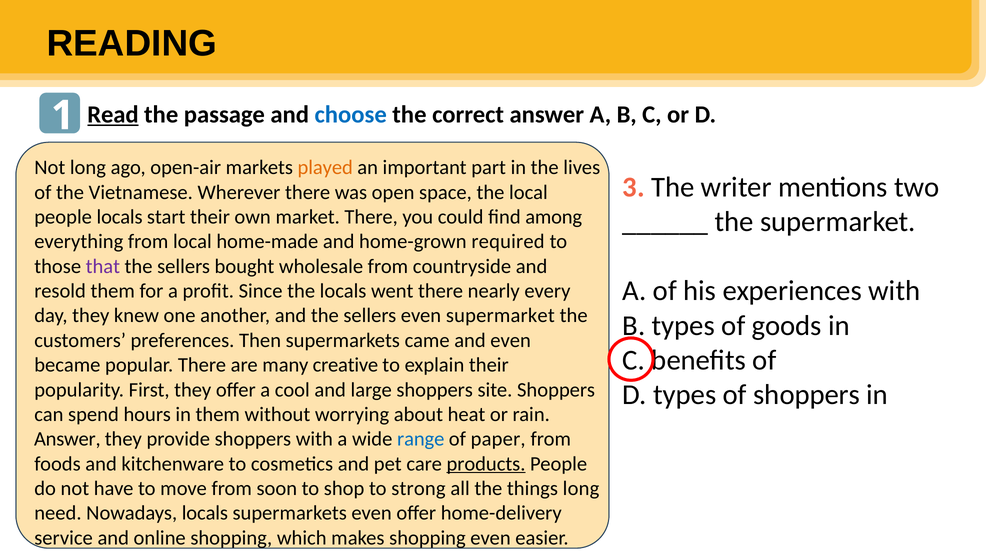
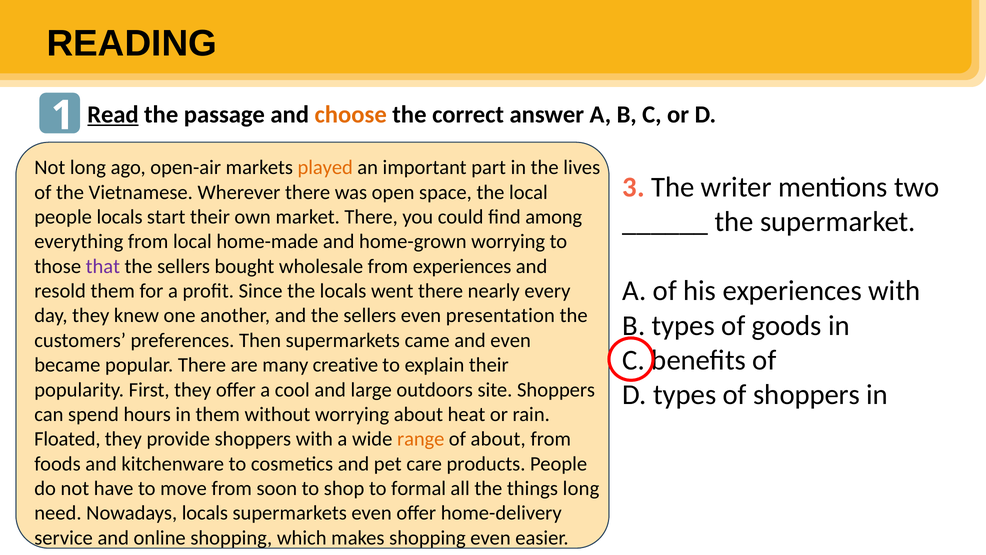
choose colour: blue -> orange (351, 115)
home-grown required: required -> worrying (508, 242)
from countryside: countryside -> experiences (462, 266)
even supermarket: supermarket -> presentation (500, 315)
large shoppers: shoppers -> outdoors (435, 389)
Answer: Answer -> Floated (67, 439)
range colour: blue -> orange (421, 439)
of paper: paper -> about (498, 439)
products underline: present -> none (486, 463)
strong: strong -> formal (419, 488)
